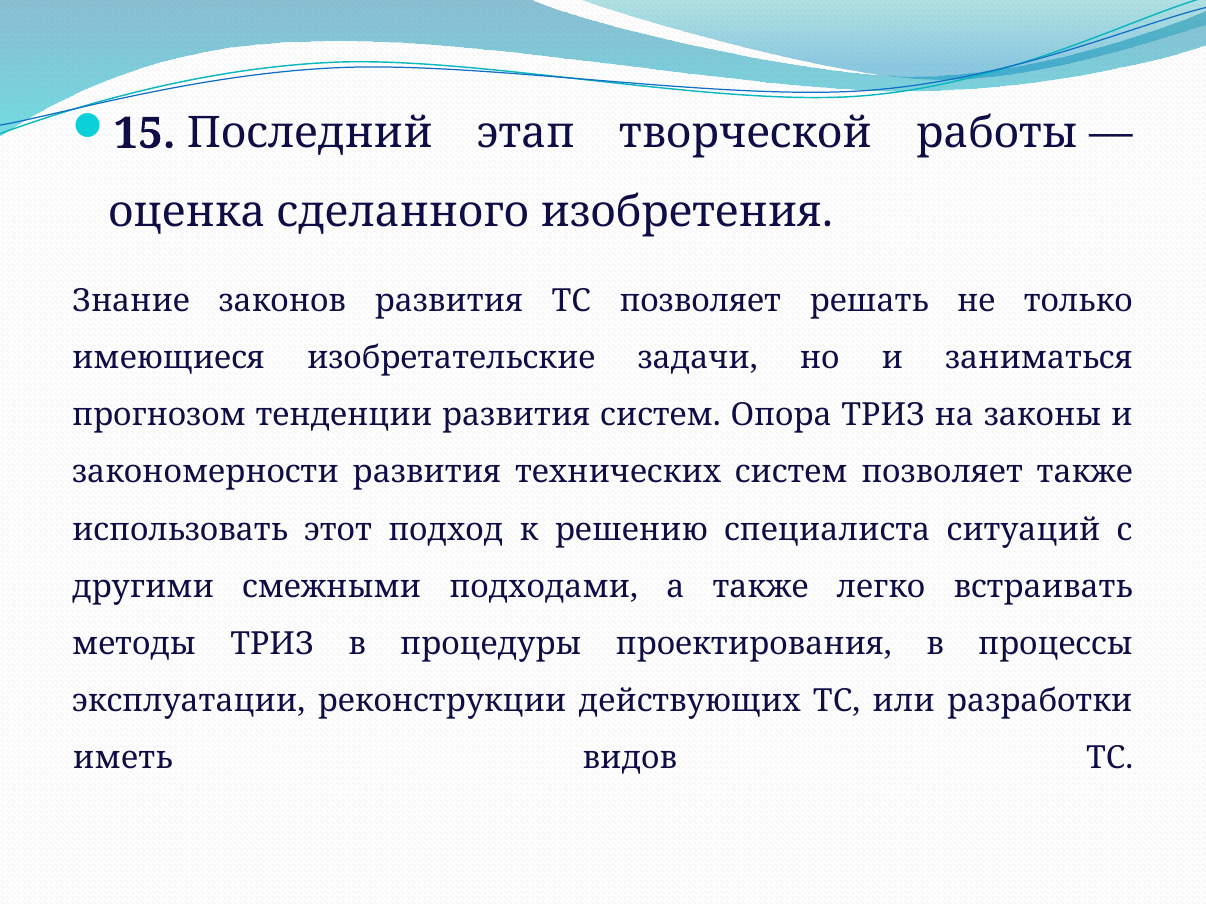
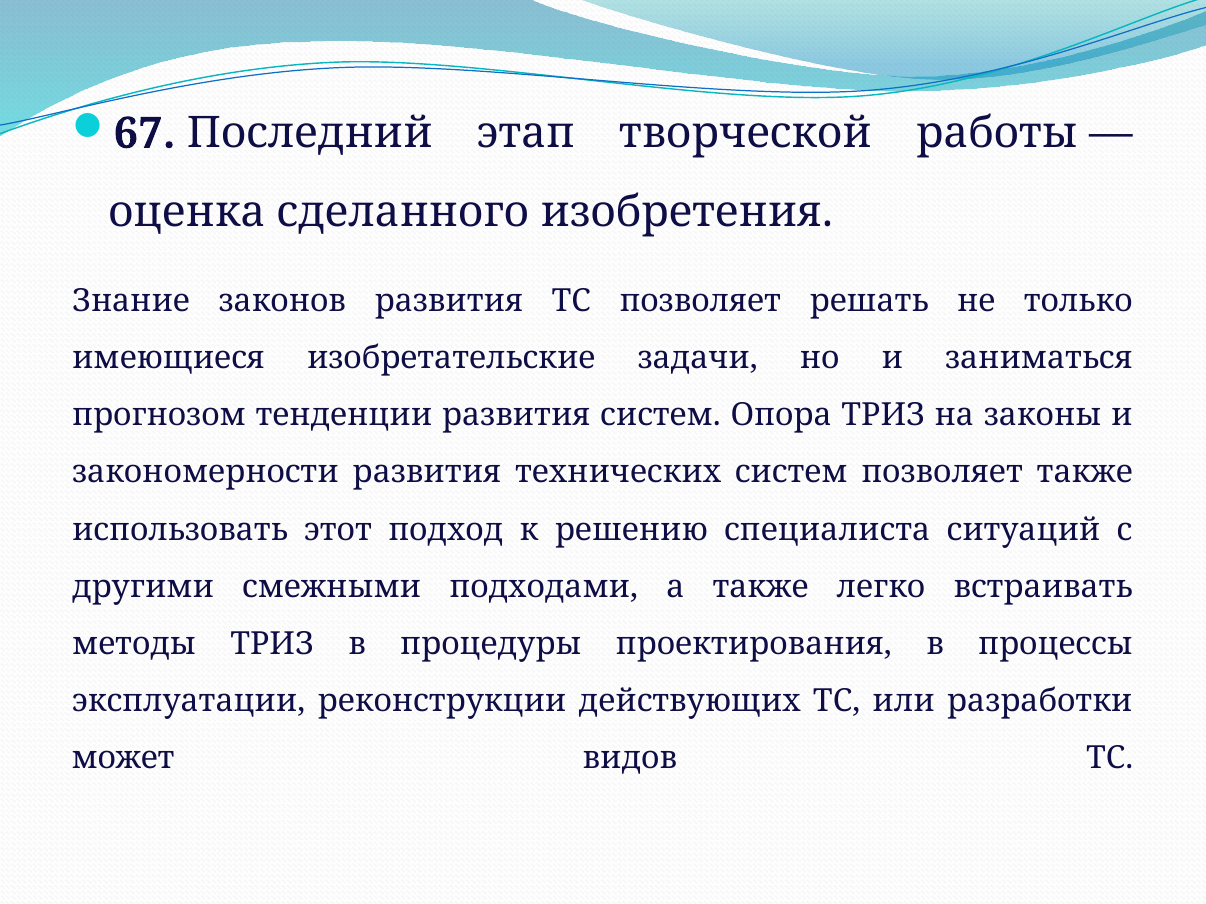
15: 15 -> 67 (145, 134)
иметь: иметь -> может (123, 759)
